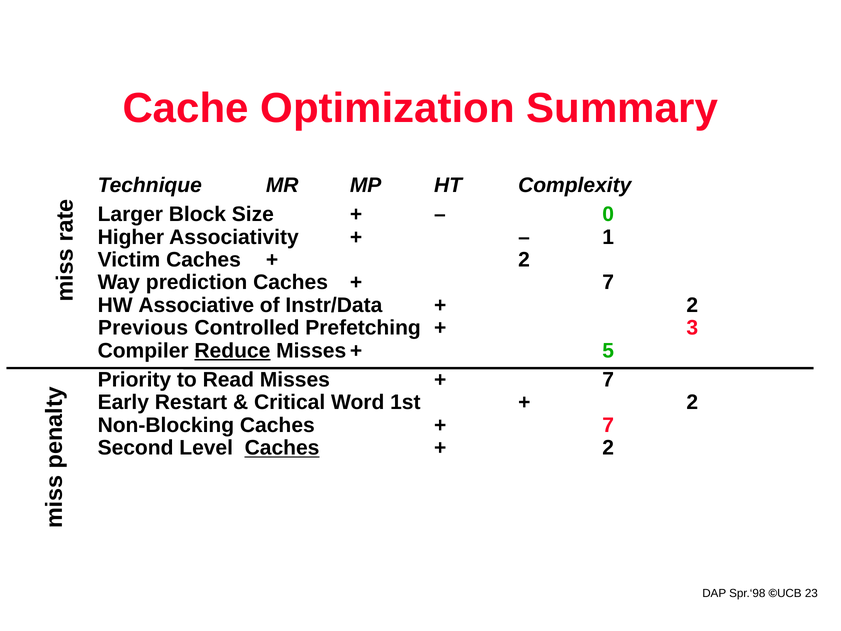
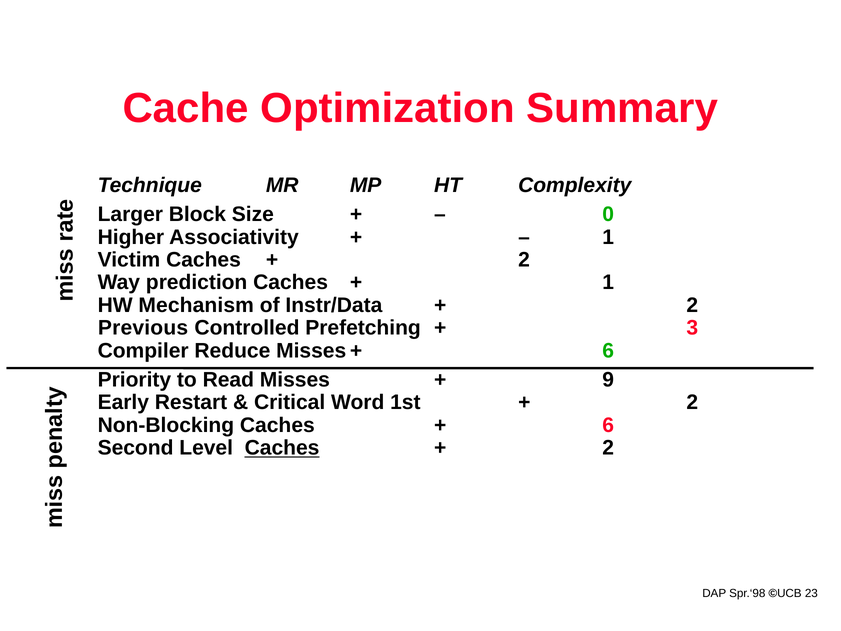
7: 7 -> 1 (608, 282)
Associative: Associative -> Mechanism (196, 305)
Reduce underline: present -> none (232, 351)
5: 5 -> 6 (608, 351)
7: 7 -> 9 (608, 380)
7: 7 -> 6 (608, 425)
